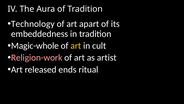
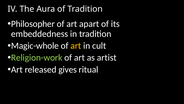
Technology: Technology -> Philosopher (33, 24)
Religion-work colour: pink -> light green (37, 57)
ends: ends -> gives (68, 69)
